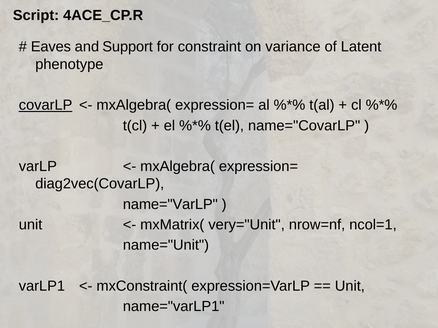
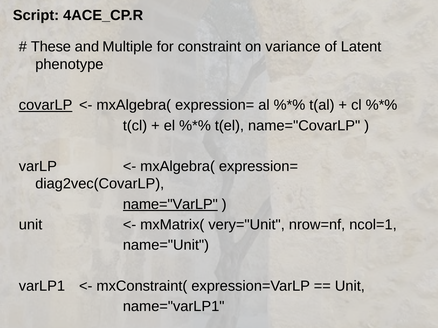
Eaves: Eaves -> These (51, 47)
Support: Support -> Multiple (128, 47)
name="VarLP underline: none -> present (170, 205)
